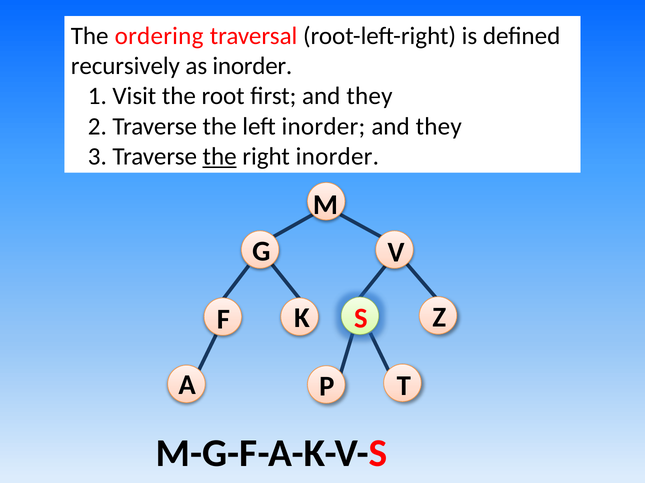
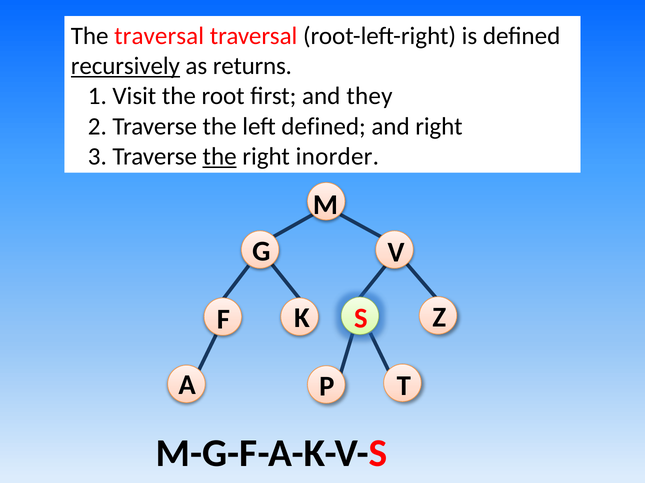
The ordering: ordering -> traversal (159, 36)
recursively underline: none -> present (125, 66)
as inorder: inorder -> returns (252, 66)
left inorder: inorder -> defined (324, 126)
they: they -> right (439, 126)
